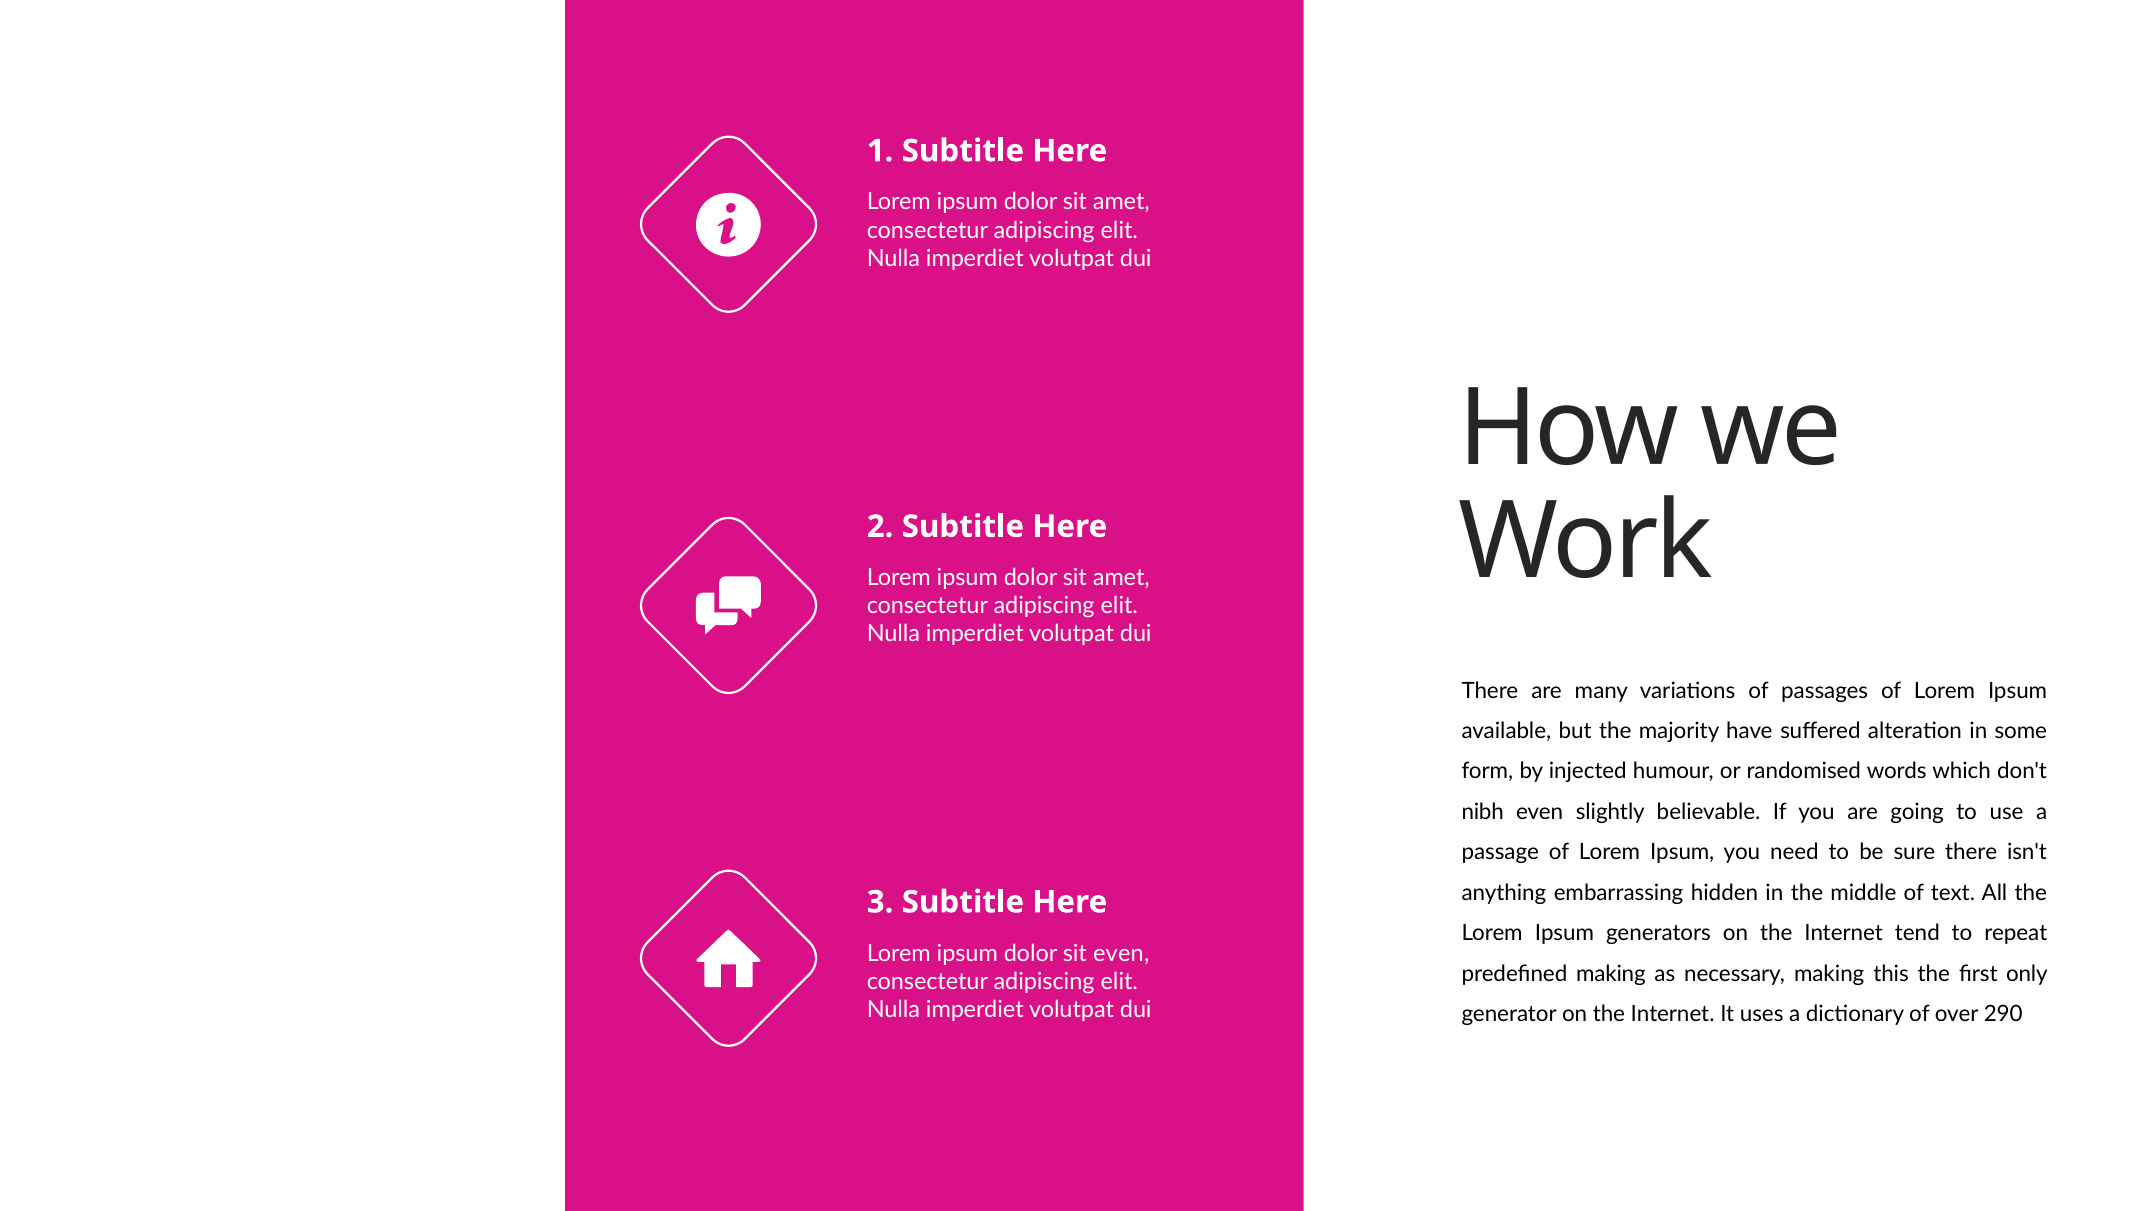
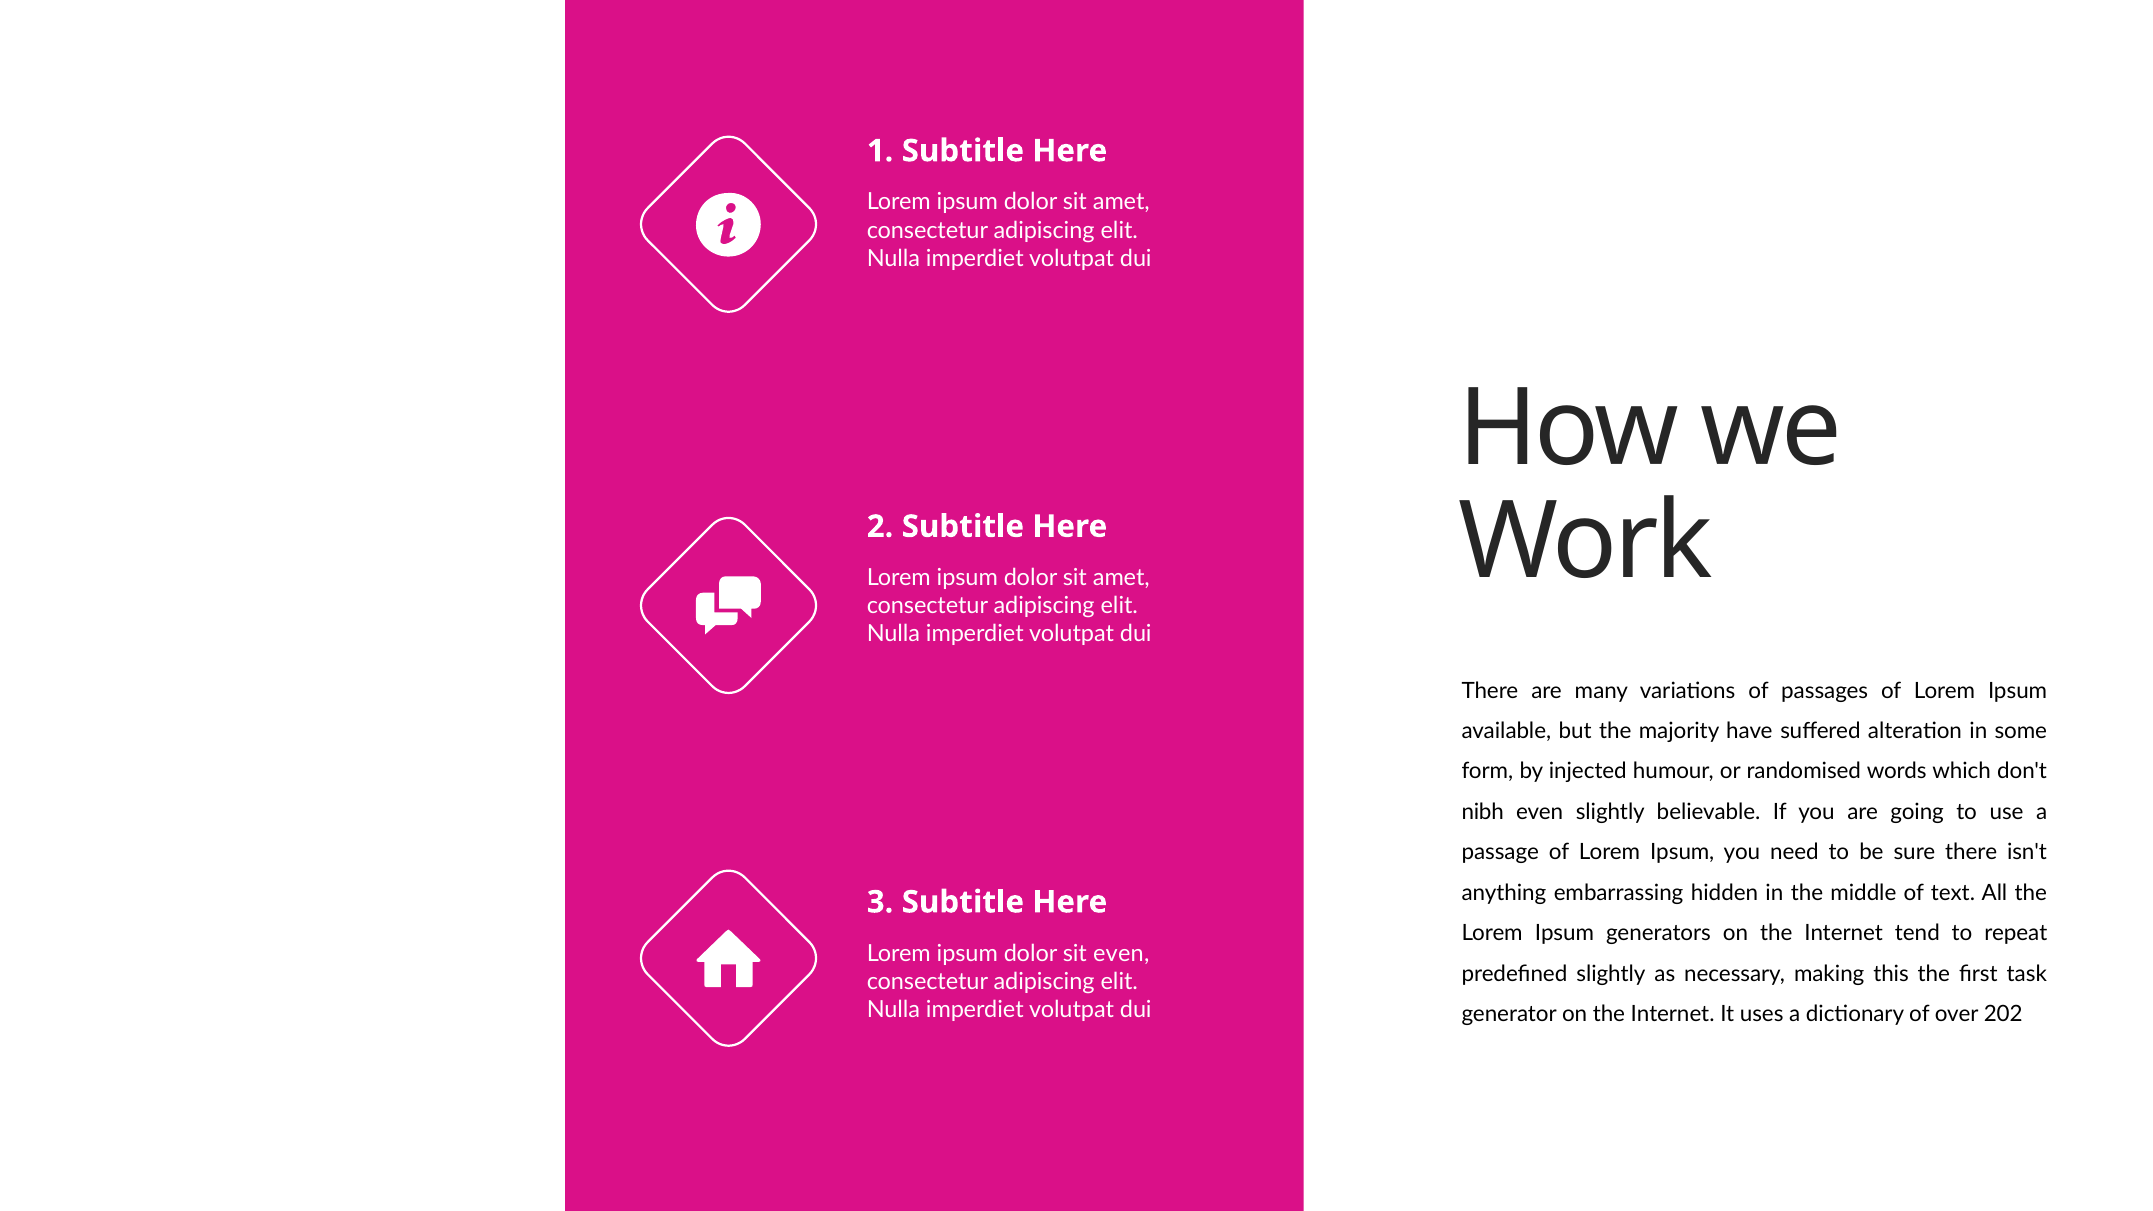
predefined making: making -> slightly (1611, 974)
only: only -> task (2027, 974)
290: 290 -> 202 (2003, 1014)
